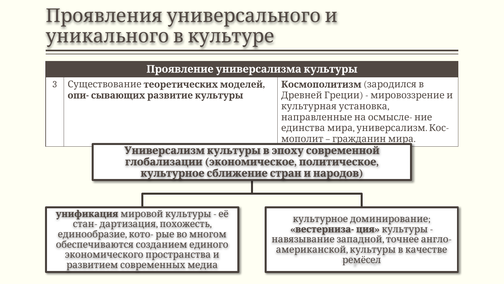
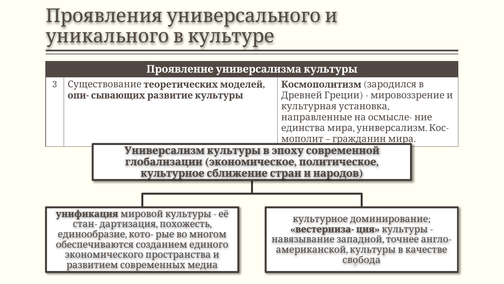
ремёсел: ремёсел -> свобода (362, 259)
